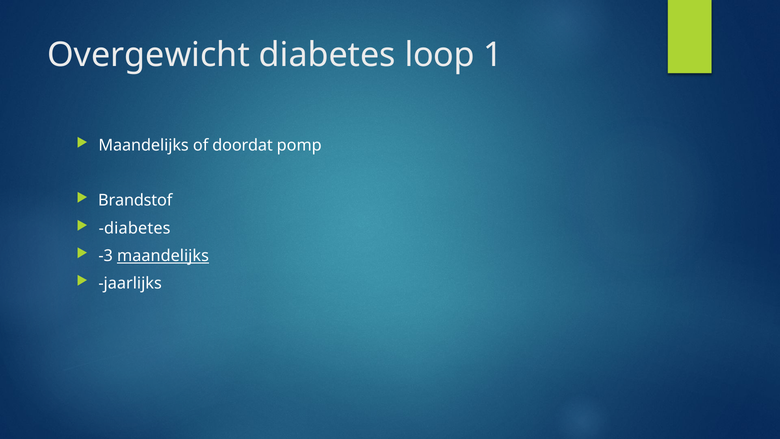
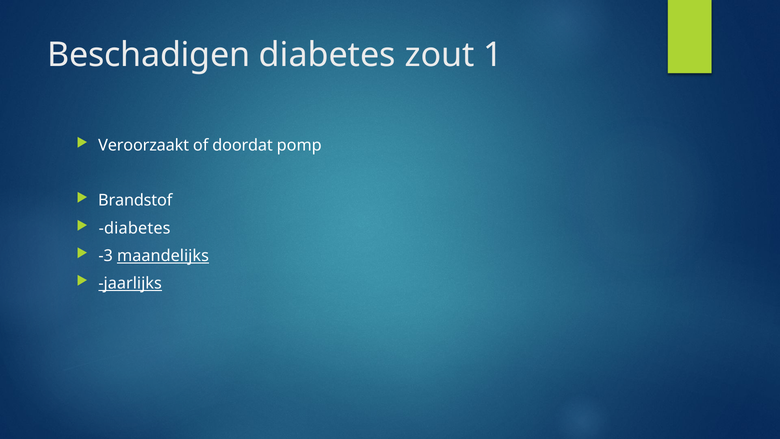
Overgewicht: Overgewicht -> Beschadigen (149, 55)
loop: loop -> zout (440, 55)
Maandelijks: Maandelijks -> Veroorzaakt (144, 145)
jaarlijks underline: none -> present (130, 283)
